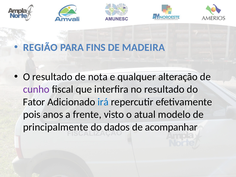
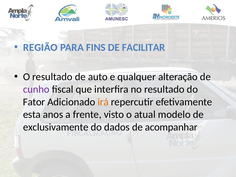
MADEIRA: MADEIRA -> FACILITAR (144, 47)
nota: nota -> auto (98, 77)
irá colour: blue -> orange (103, 102)
pois: pois -> esta (32, 115)
principalmente: principalmente -> exclusivamente (56, 127)
